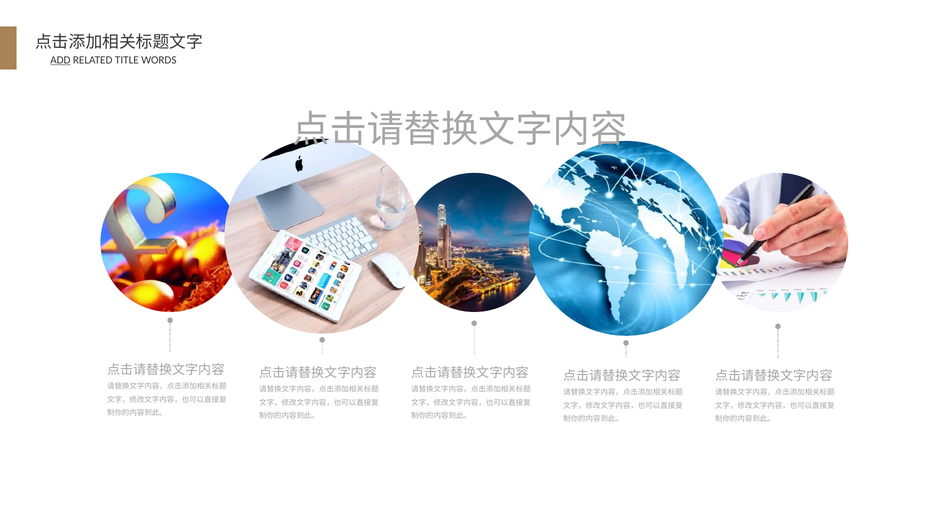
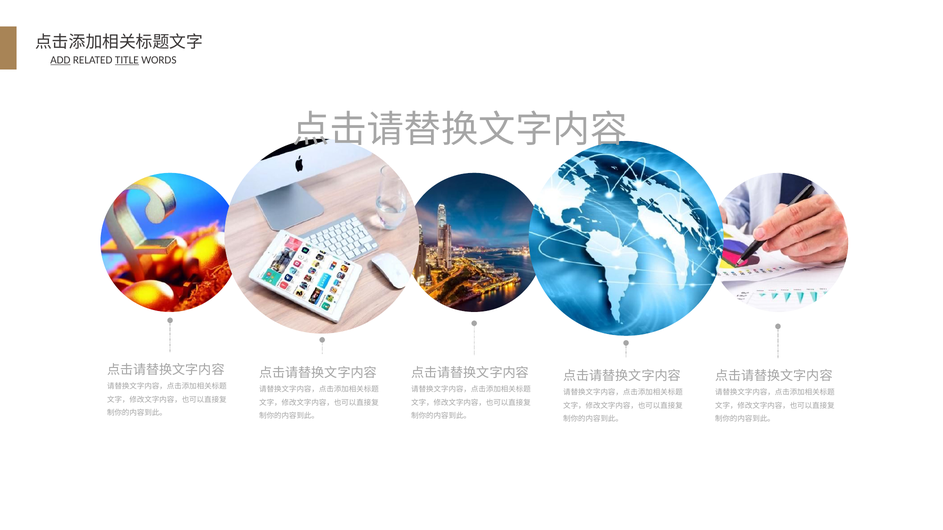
TITLE underline: none -> present (127, 60)
